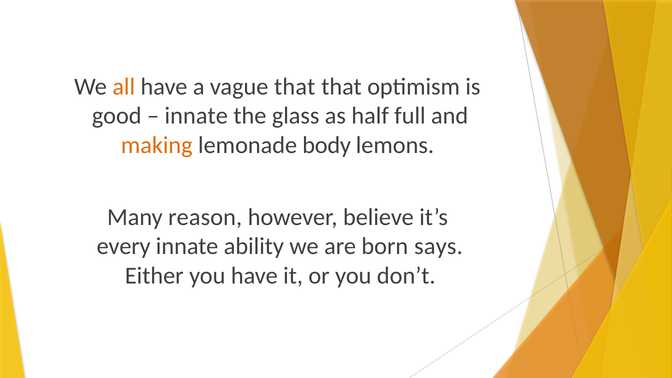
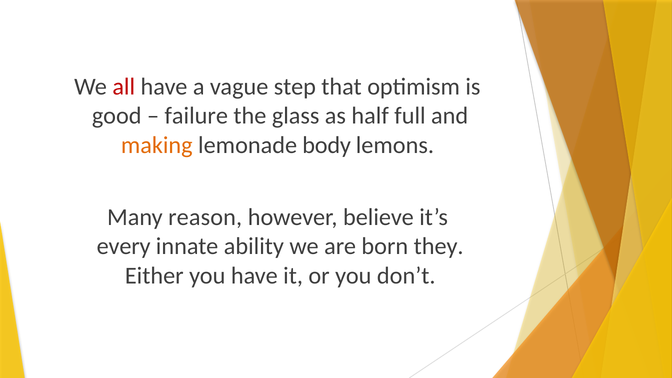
all colour: orange -> red (124, 87)
vague that: that -> step (295, 87)
innate: innate -> failure (196, 116)
says: says -> they (439, 246)
